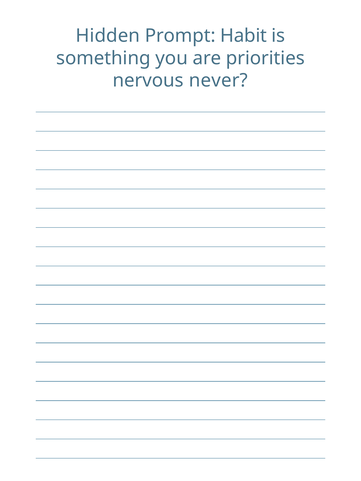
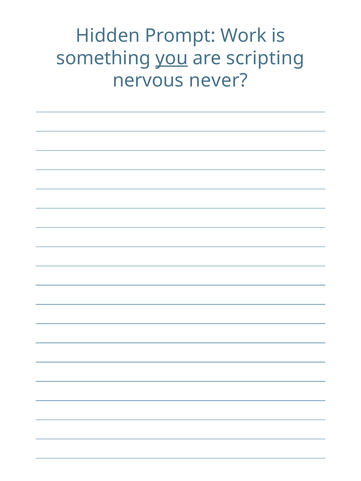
Habit: Habit -> Work (244, 36)
you underline: none -> present (172, 58)
priorities: priorities -> scripting (265, 58)
